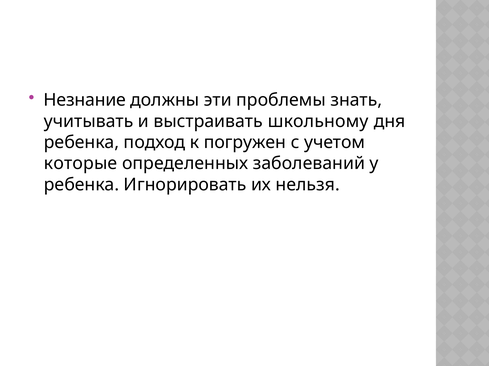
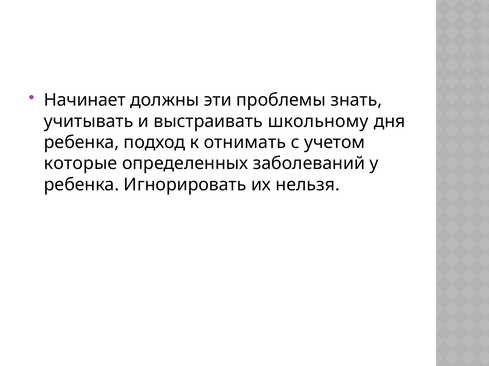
Незнание: Незнание -> Начинает (85, 100)
погружен: погружен -> отнимать (245, 143)
